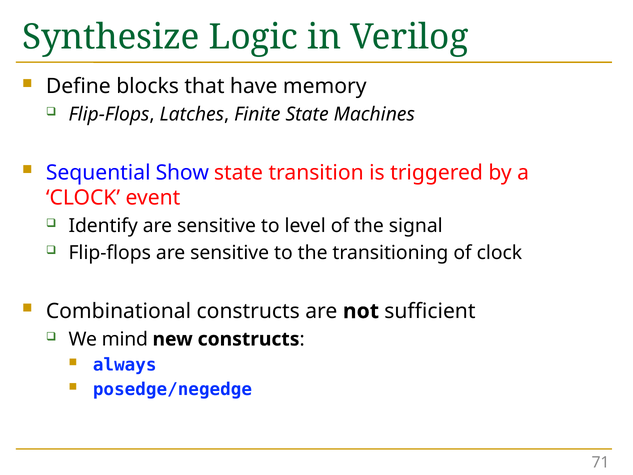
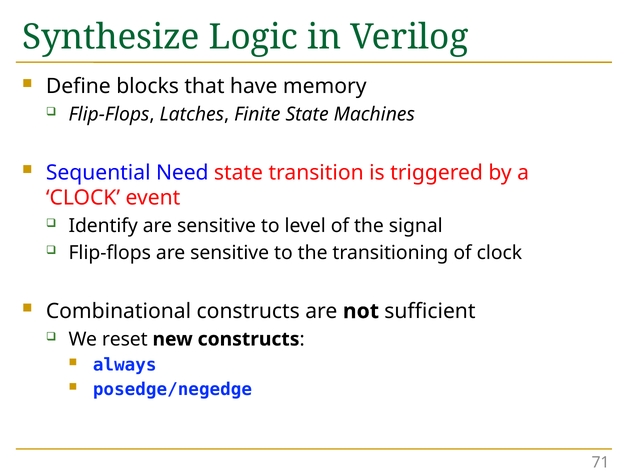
Show: Show -> Need (182, 172)
mind: mind -> reset (125, 339)
